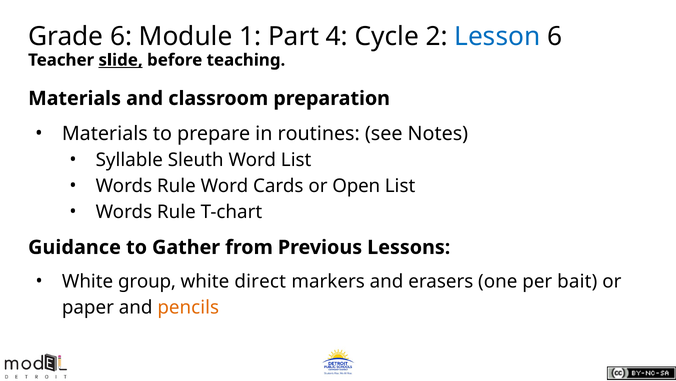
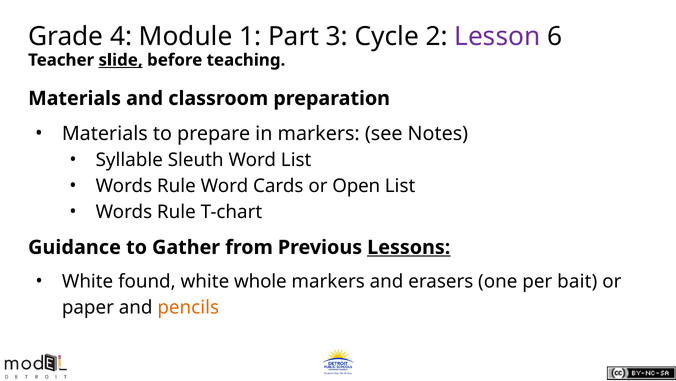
Grade 6: 6 -> 4 (121, 37)
4: 4 -> 3 (337, 37)
Lesson colour: blue -> purple (497, 37)
in routines: routines -> markers (319, 133)
Lessons underline: none -> present (409, 247)
group: group -> found (147, 281)
direct: direct -> whole (260, 281)
